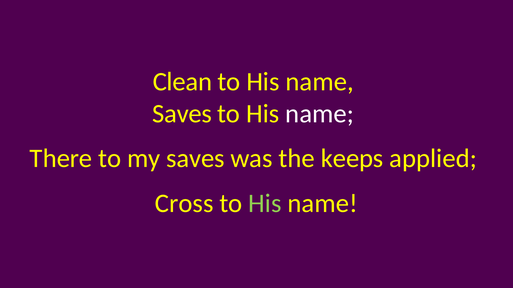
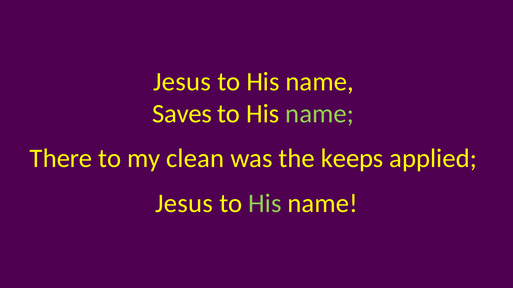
Clean: Clean -> Jesus (182, 82)
name colour: white -> light green (320, 114)
my saves: saves -> clean (195, 159)
Cross: Cross -> Jesus (184, 204)
